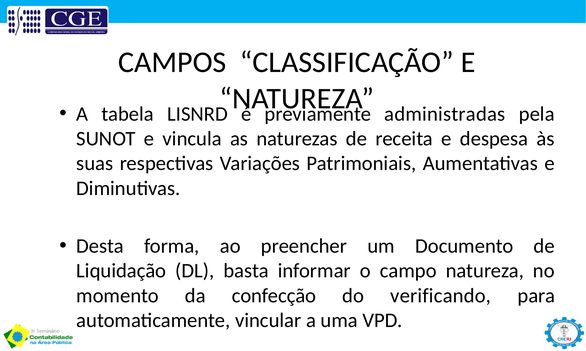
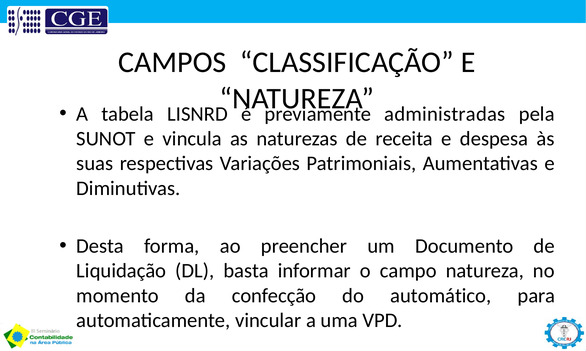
verificando: verificando -> automático (441, 296)
